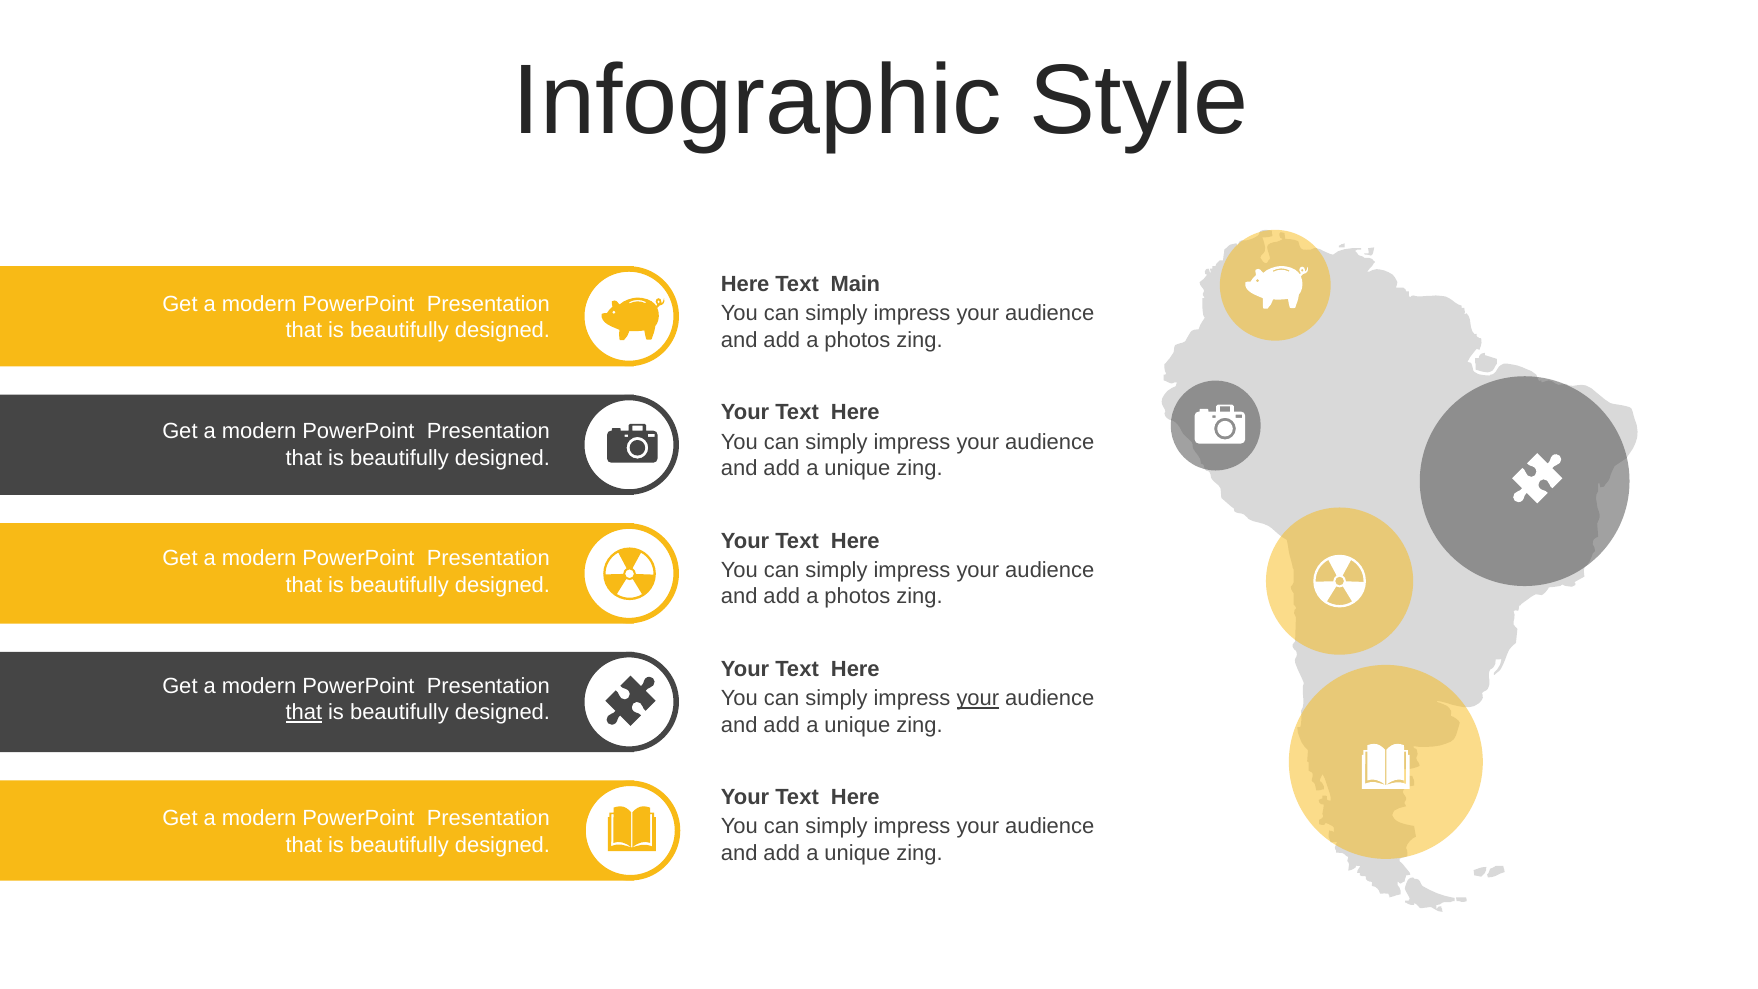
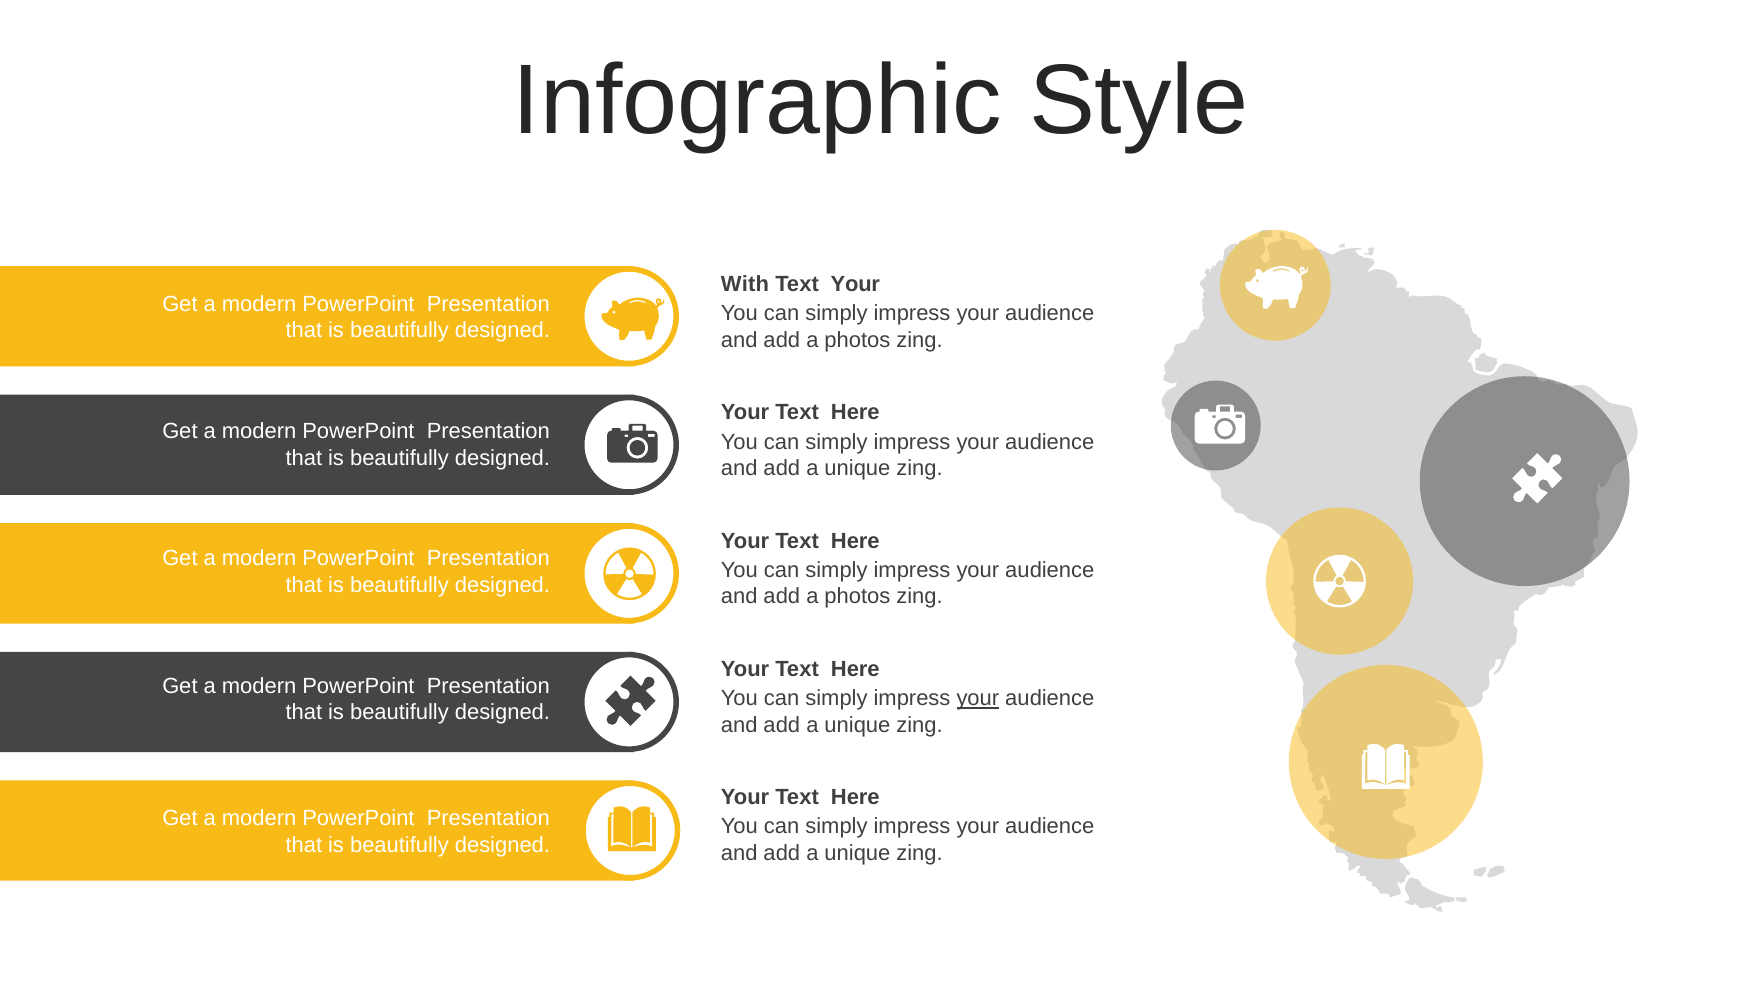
Here: Here -> With (745, 284)
Text Main: Main -> Your (855, 284)
that underline: present -> none (304, 712)
